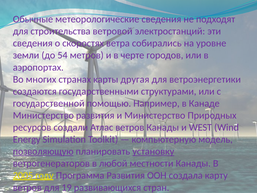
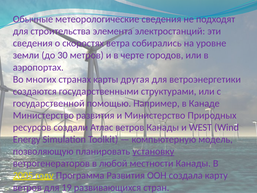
ветровой: ветровой -> элемента (113, 31)
54: 54 -> 30 (63, 55)
позволяющую underline: present -> none (43, 151)
